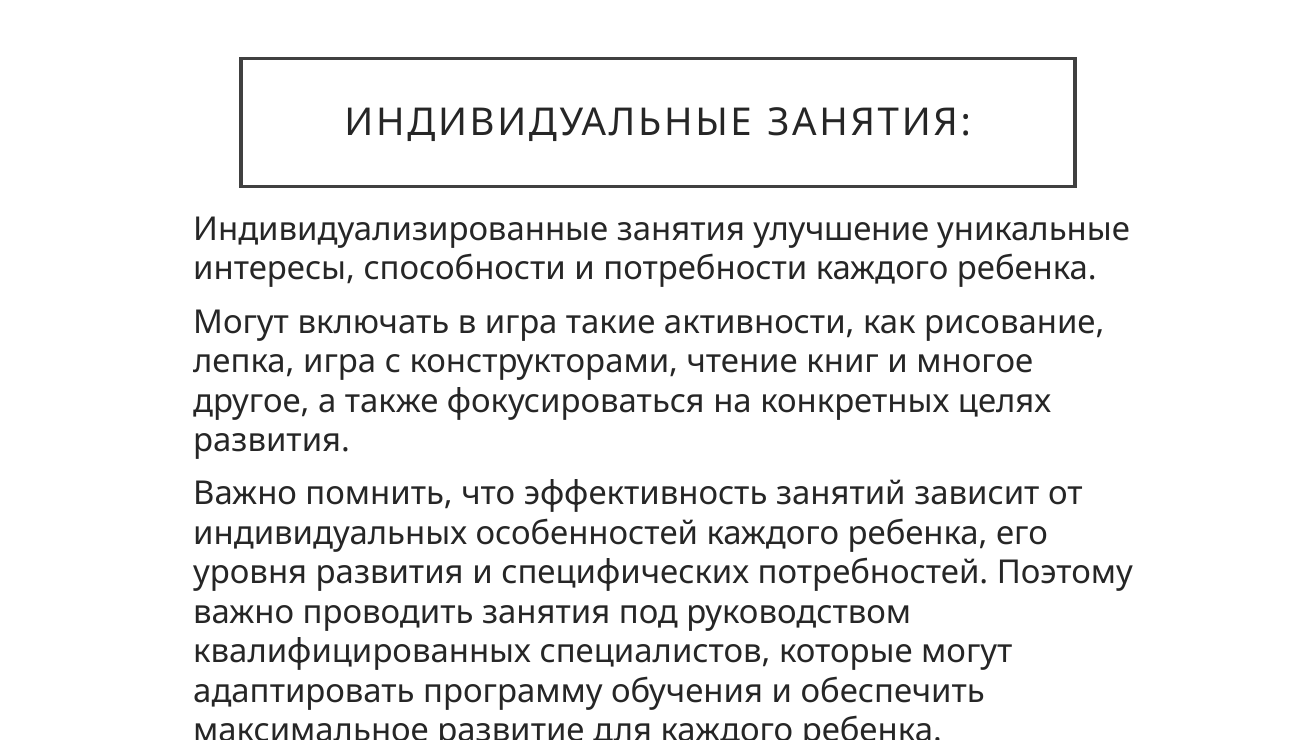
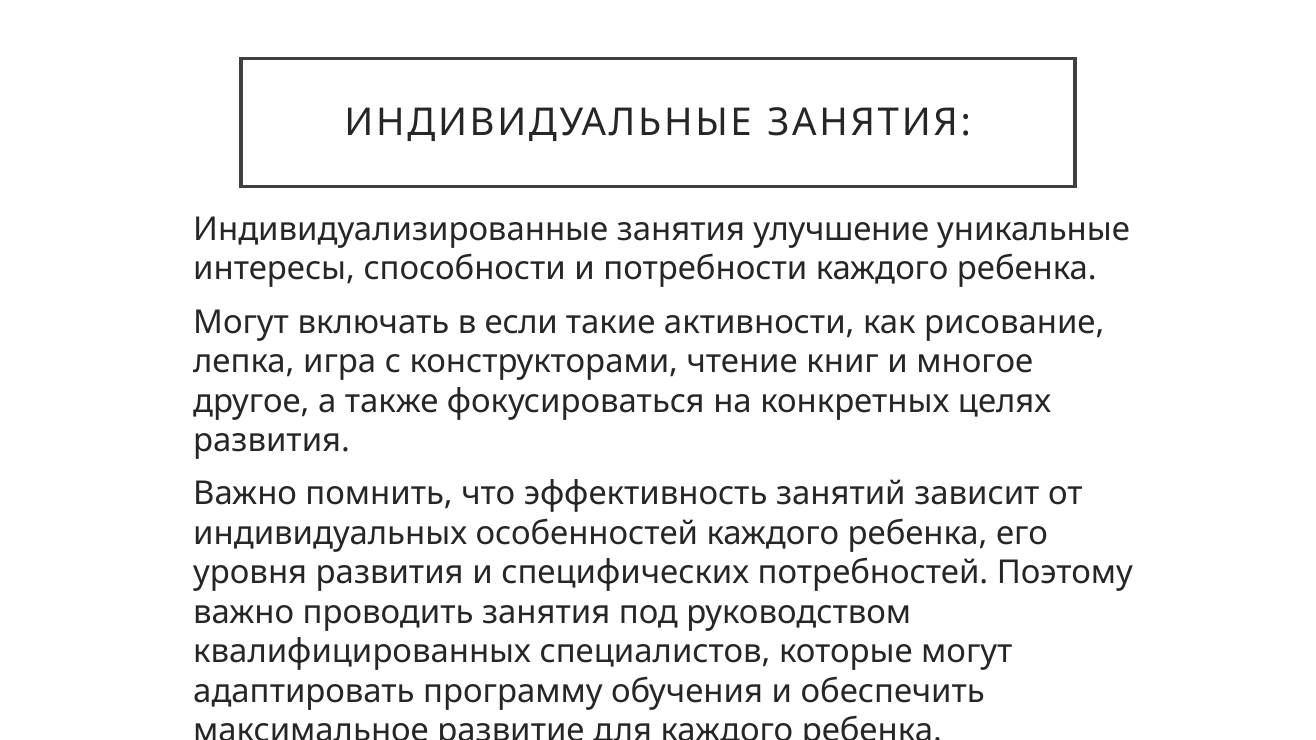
в игра: игра -> если (521, 322)
